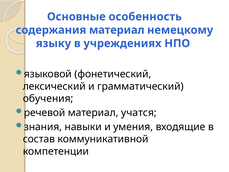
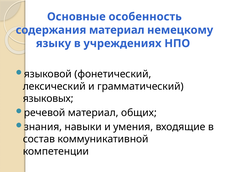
обучения: обучения -> языковых (48, 98)
учатся: учатся -> общих (139, 113)
